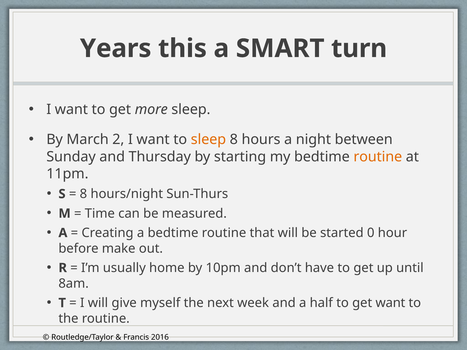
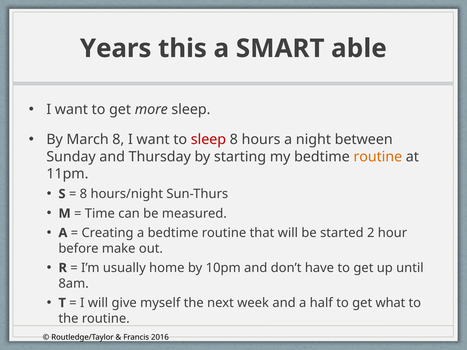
turn: turn -> able (359, 49)
March 2: 2 -> 8 (118, 140)
sleep colour: orange -> red (208, 140)
0: 0 -> 2 (371, 233)
get want: want -> what (390, 303)
